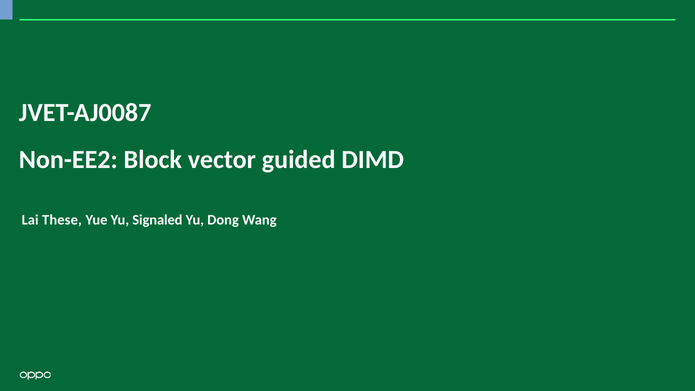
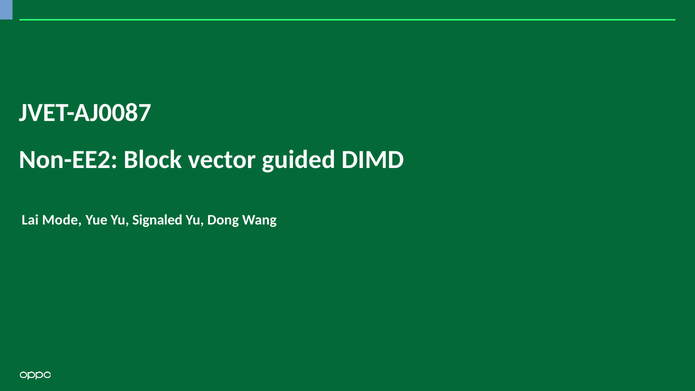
These: These -> Mode (62, 220)
